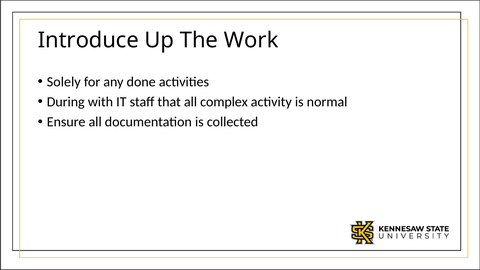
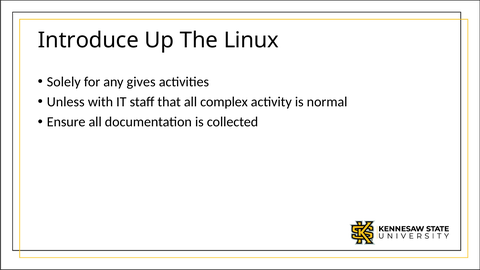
Work: Work -> Linux (251, 40)
done: done -> gives (141, 82)
During: During -> Unless (66, 102)
